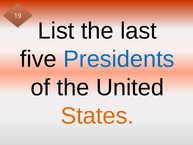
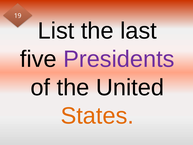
Presidents colour: blue -> purple (119, 59)
